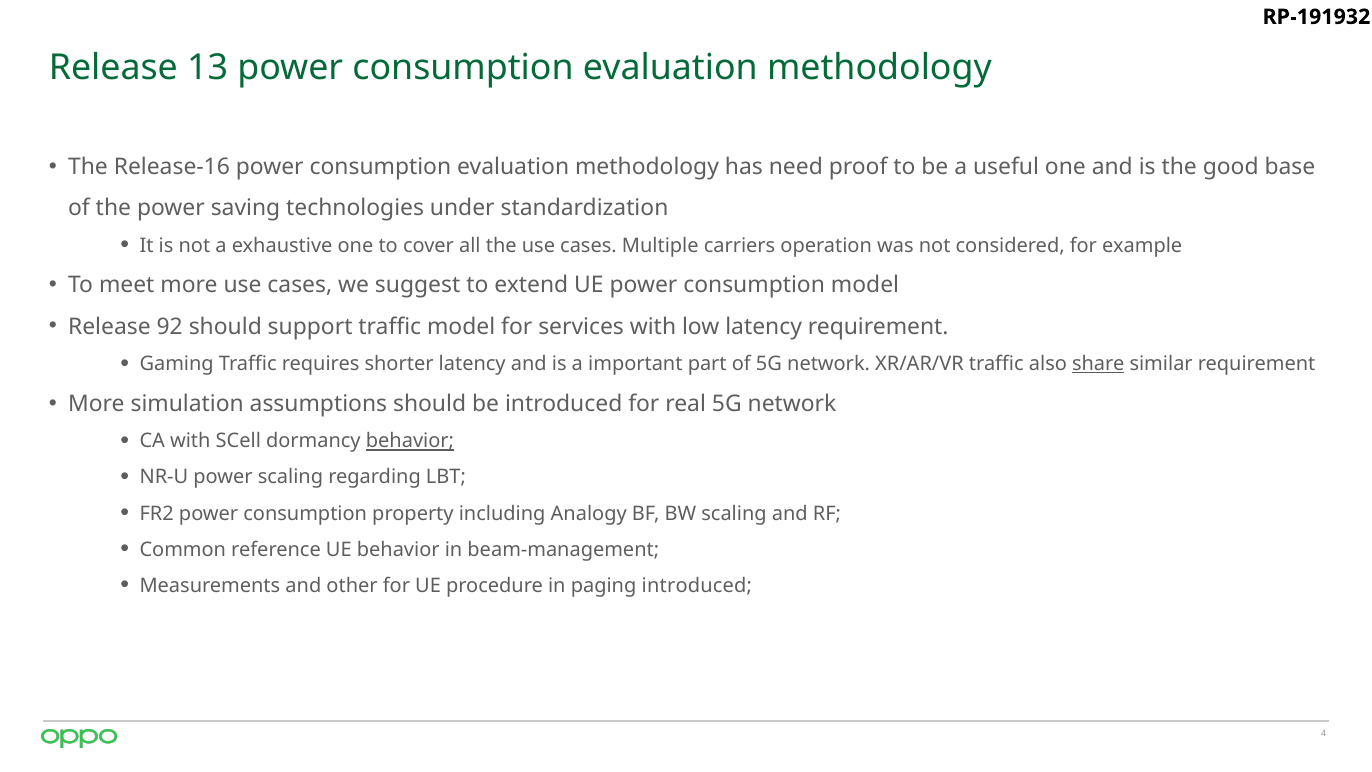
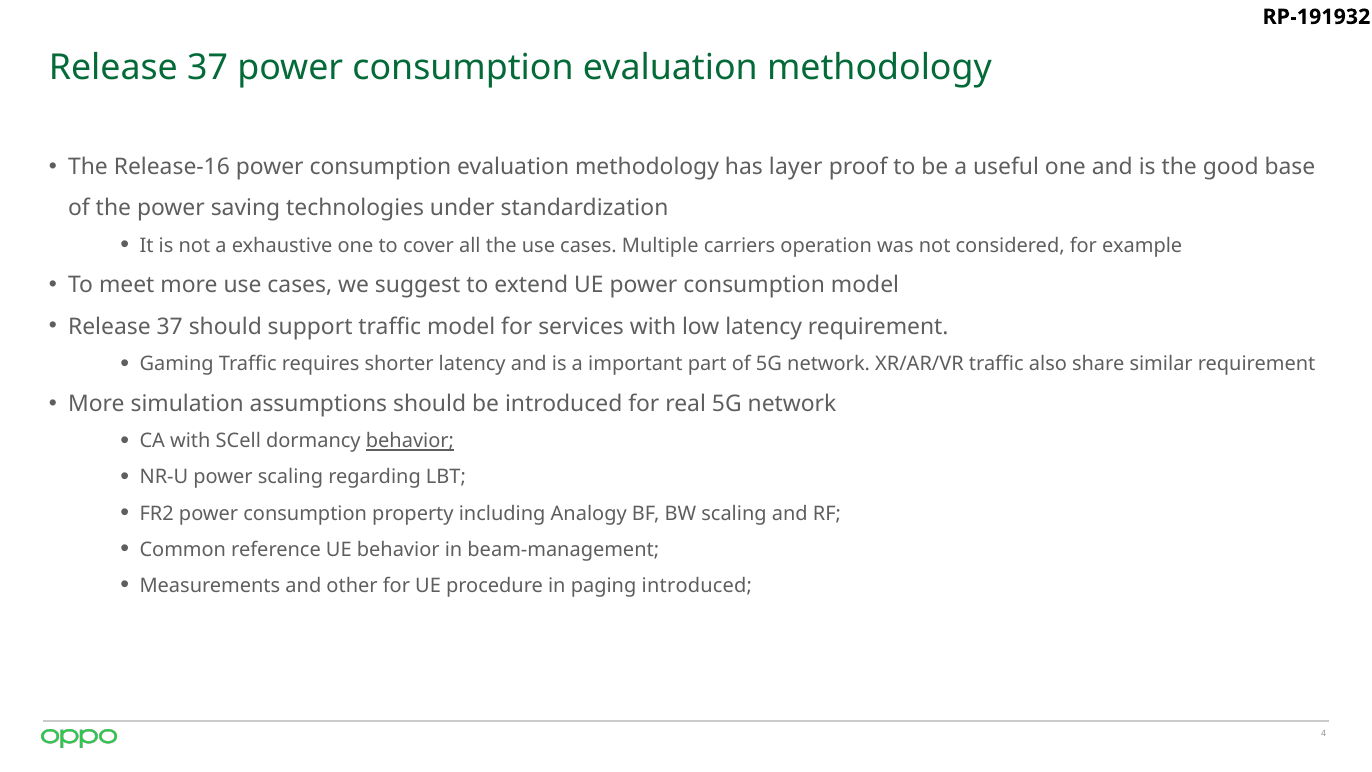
13: 13 -> 37 (208, 68)
need: need -> layer (796, 167)
92: 92 -> 37 (170, 326)
share underline: present -> none (1098, 364)
